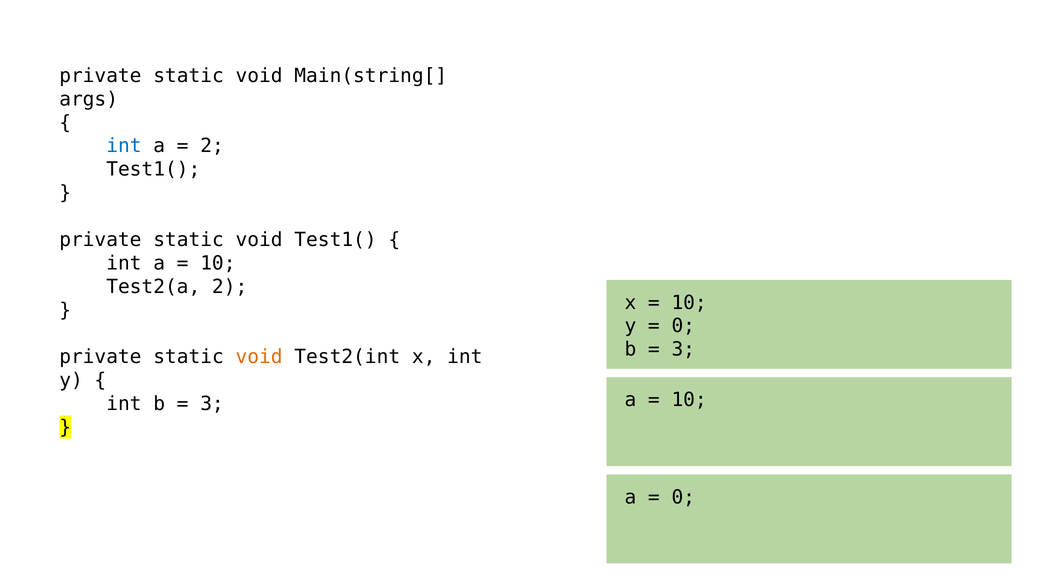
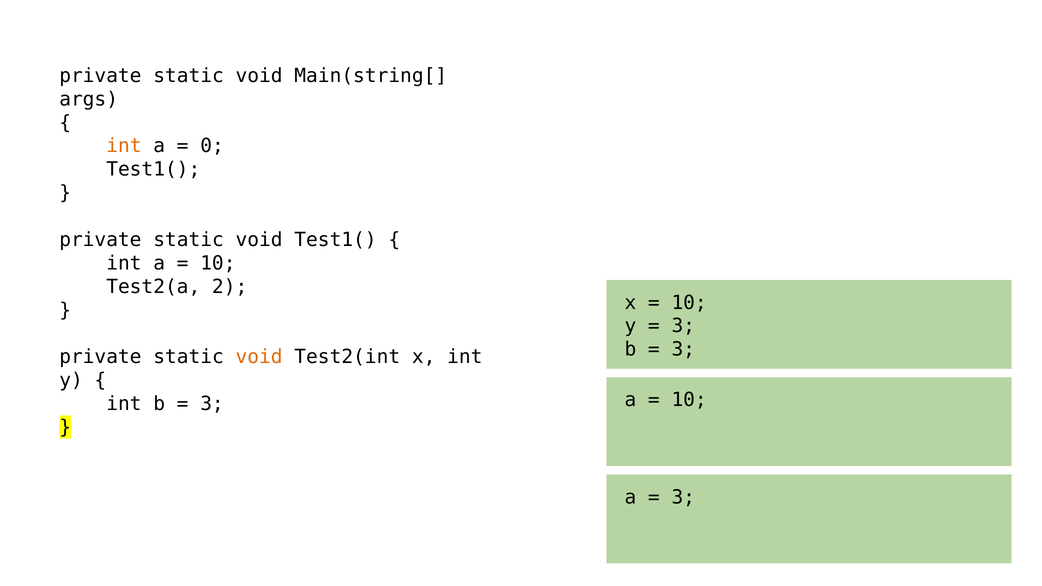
int colour: blue -> orange (124, 146)
2: 2 -> 0 (212, 146)
0: 0 -> 3 (683, 326)
0: 0 -> 3 (683, 497)
